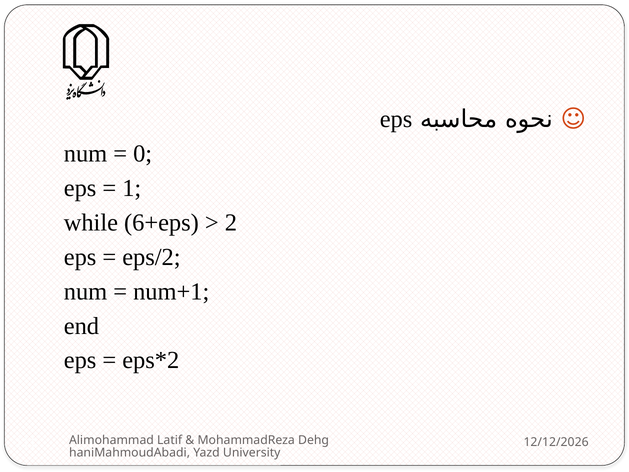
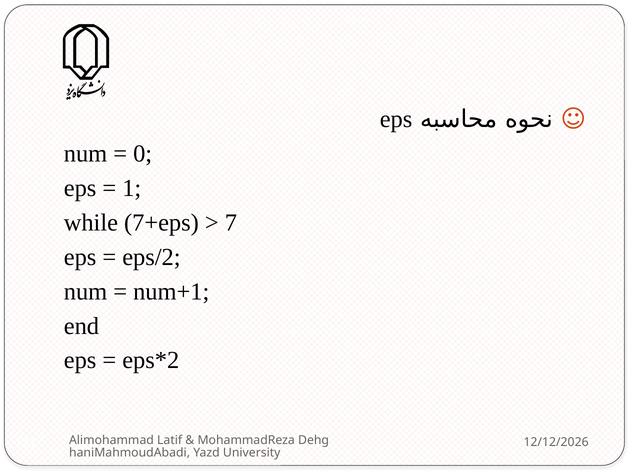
6+eps: 6+eps -> 7+eps (161, 222)
2: 2 -> 7 (231, 222)
